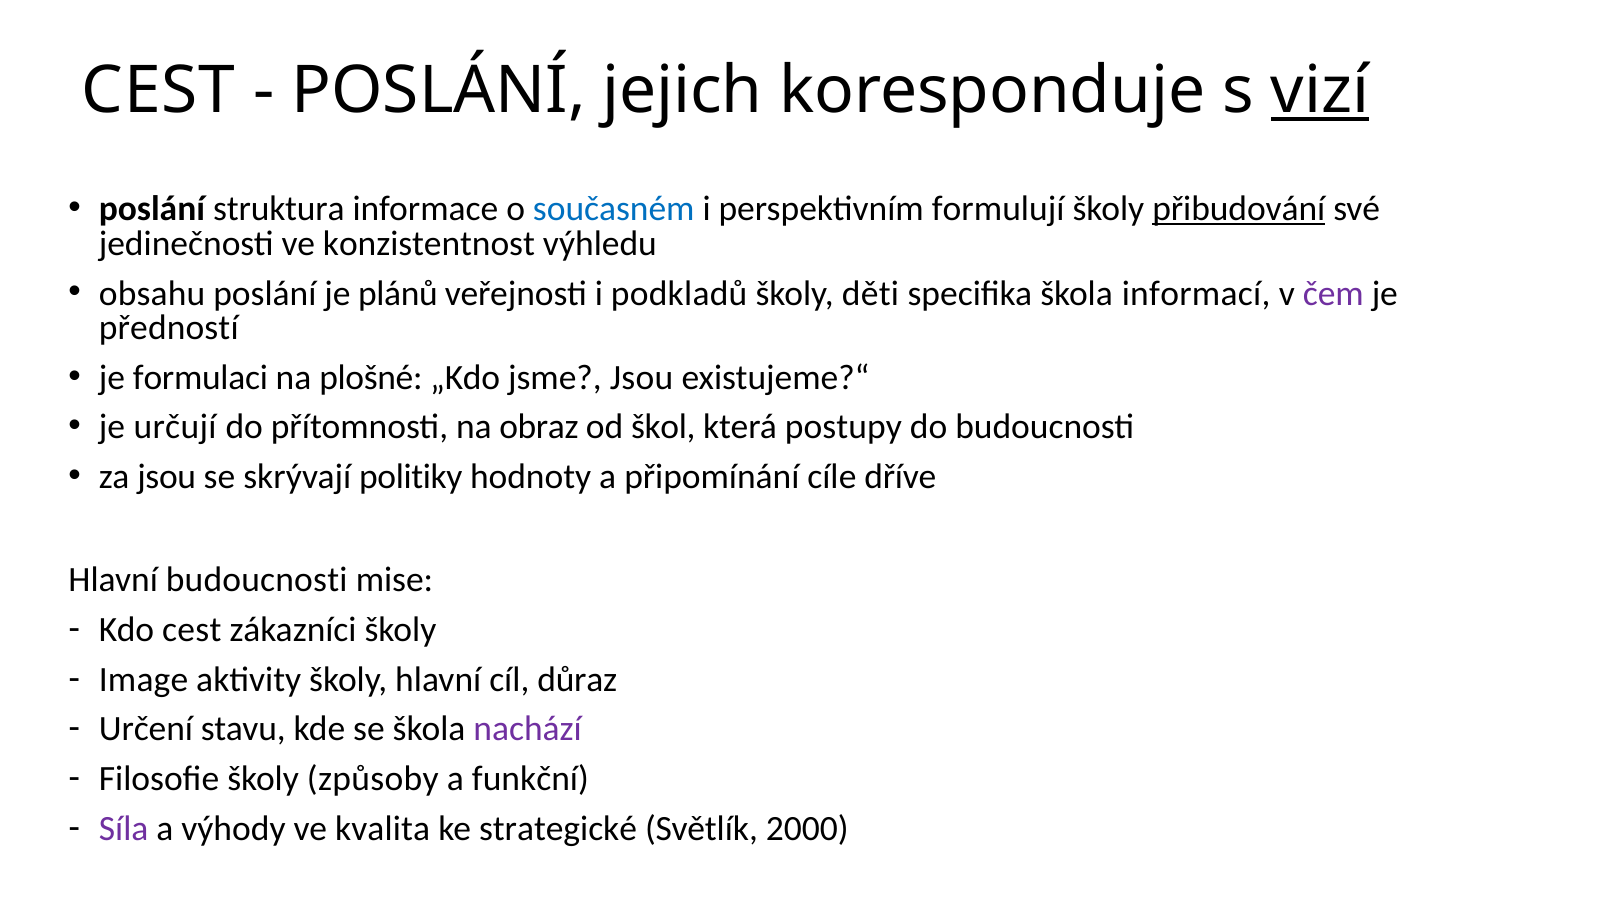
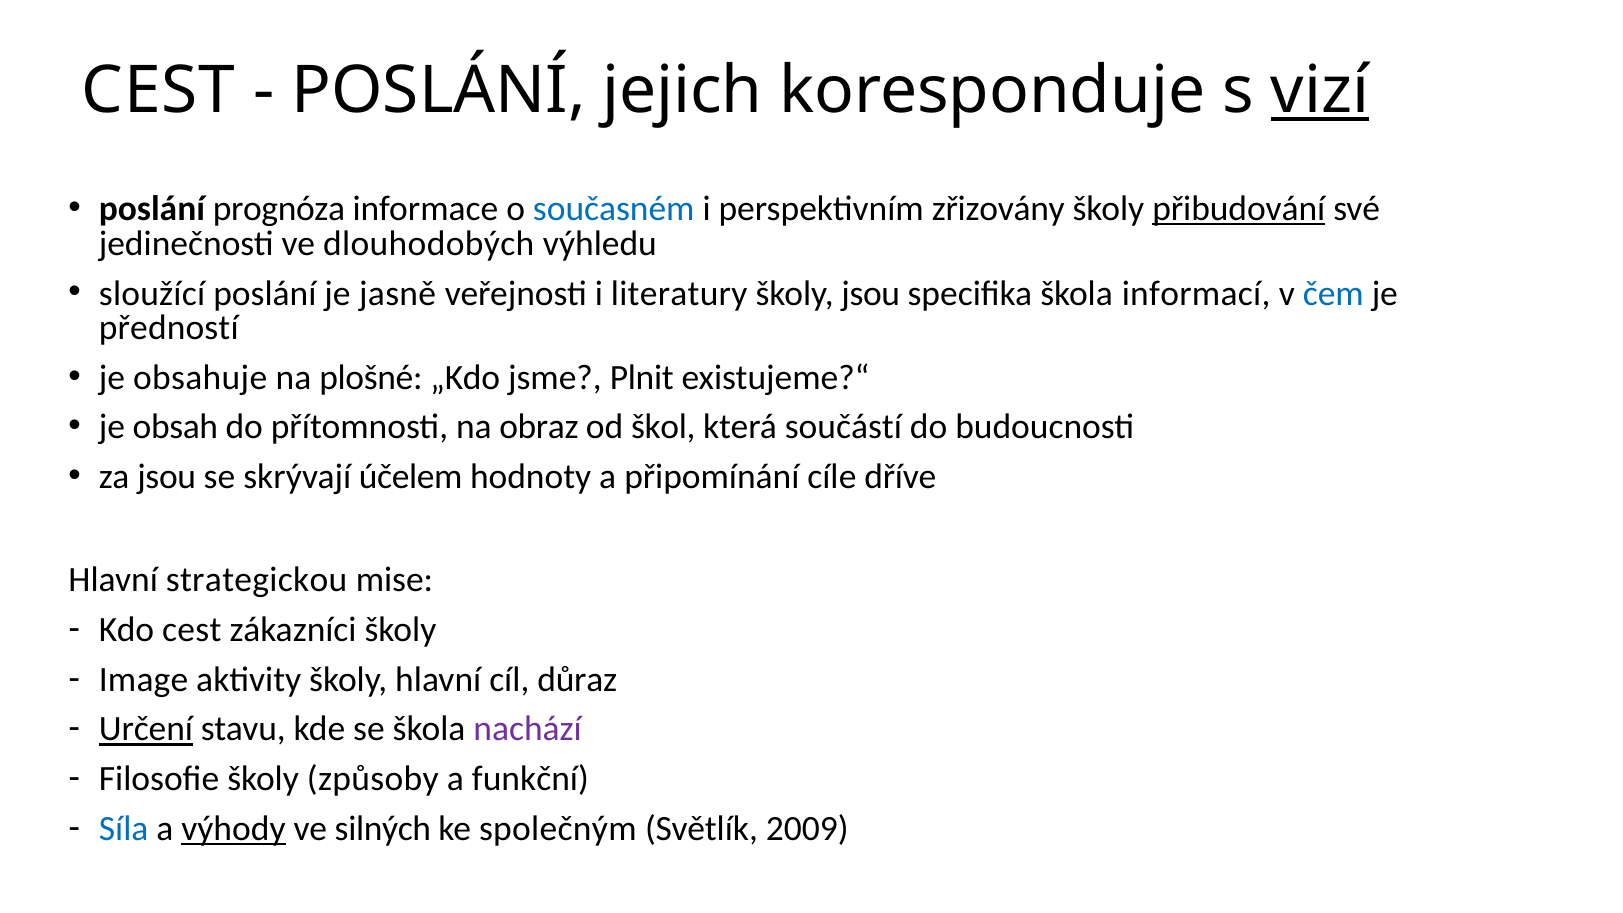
struktura: struktura -> prognóza (279, 209)
formulují: formulují -> zřizovány (998, 209)
konzistentnost: konzistentnost -> dlouhodobých (429, 244)
obsahu: obsahu -> sloužící (152, 293)
plánů: plánů -> jasně (398, 293)
podkladů: podkladů -> literatury (679, 293)
školy děti: děti -> jsou (871, 293)
čem colour: purple -> blue (1333, 293)
formulaci: formulaci -> obsahuje (200, 378)
jsme Jsou: Jsou -> Plnit (642, 378)
určují: určují -> obsah (175, 427)
postupy: postupy -> součástí (843, 427)
politiky: politiky -> účelem (411, 477)
Hlavní budoucnosti: budoucnosti -> strategickou (257, 580)
Určení underline: none -> present (146, 729)
Síla colour: purple -> blue (124, 829)
výhody underline: none -> present (233, 829)
kvalita: kvalita -> silných (383, 829)
strategické: strategické -> společným (558, 829)
2000: 2000 -> 2009 (807, 829)
